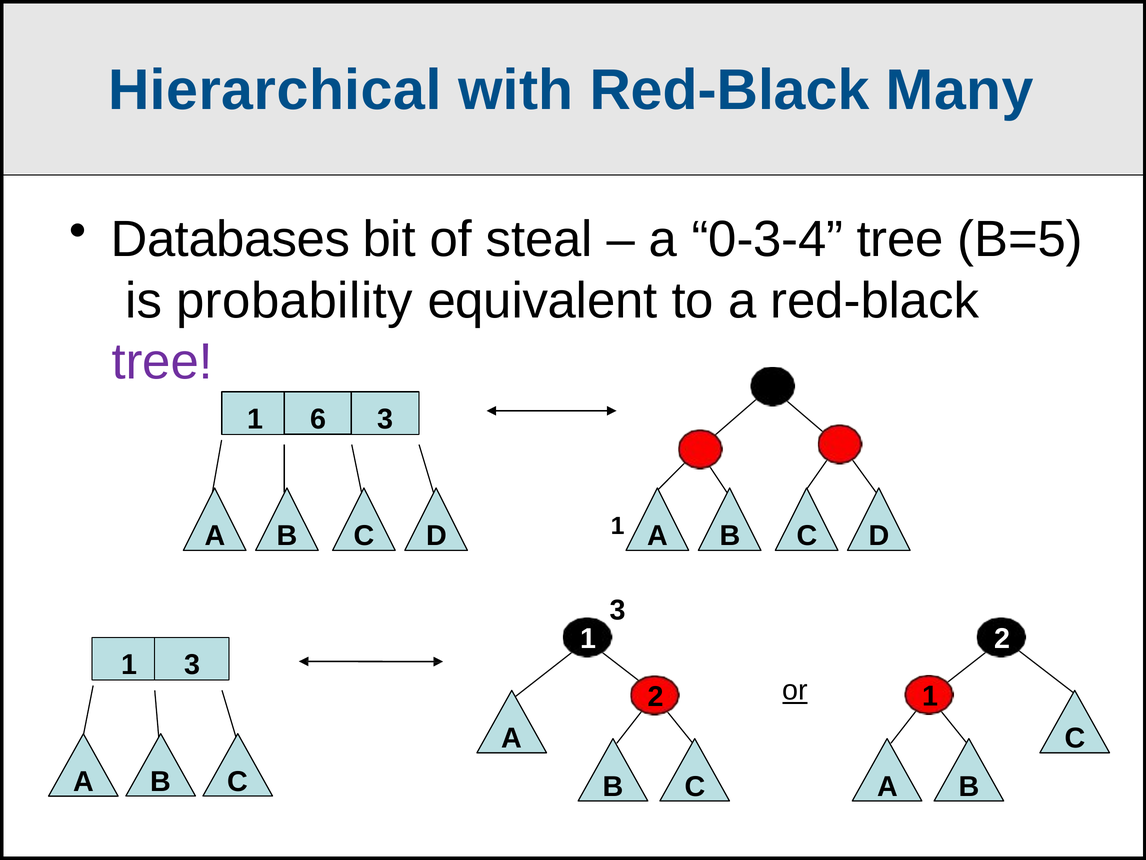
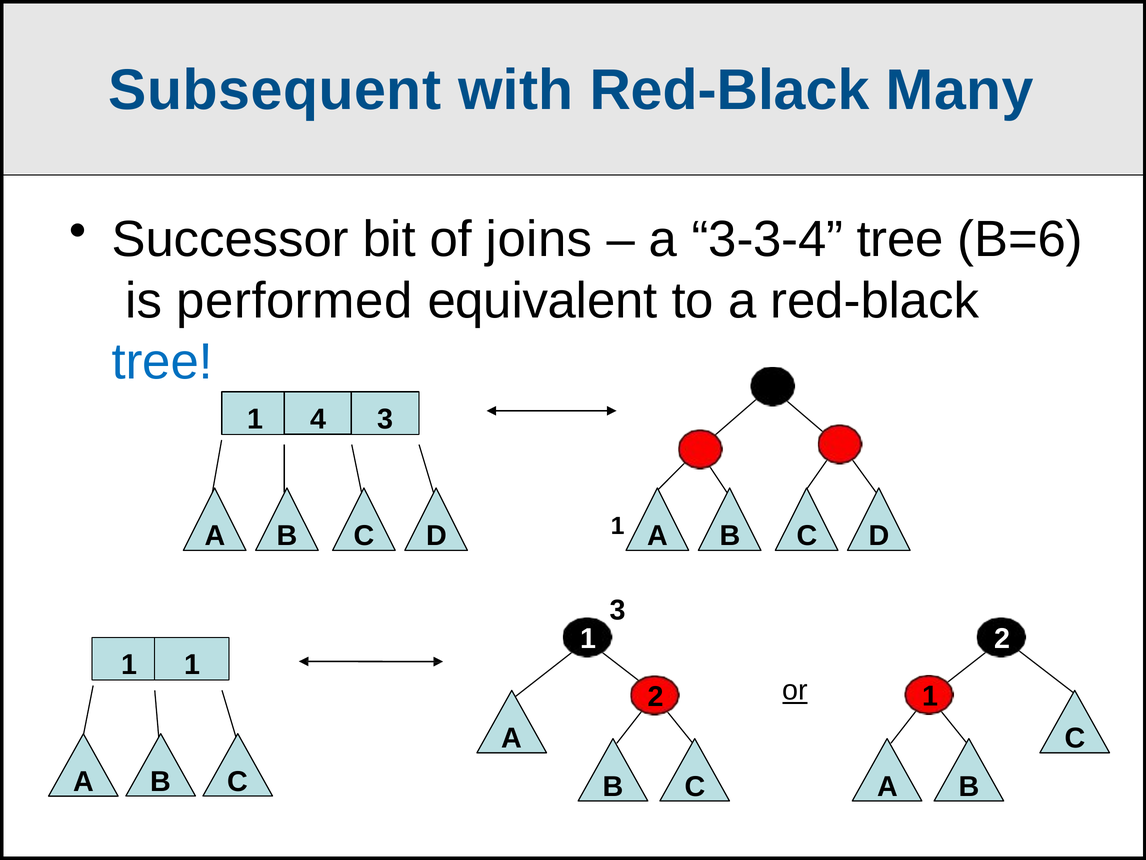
Hierarchical: Hierarchical -> Subsequent (275, 90)
Databases: Databases -> Successor (230, 239)
steal: steal -> joins (539, 239)
0-3-4: 0-3-4 -> 3-3-4 (767, 239)
B=5: B=5 -> B=6 (1020, 239)
probability: probability -> performed (294, 301)
tree colour: purple -> blue (162, 362)
6: 6 -> 4 (318, 419)
3: 3 -> 1 (192, 665)
